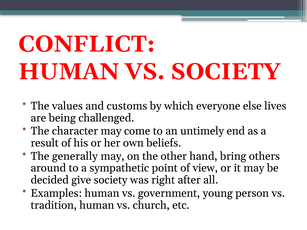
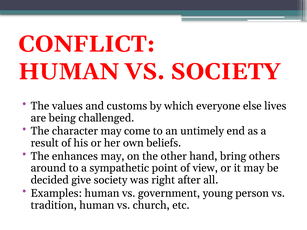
generally: generally -> enhances (75, 156)
